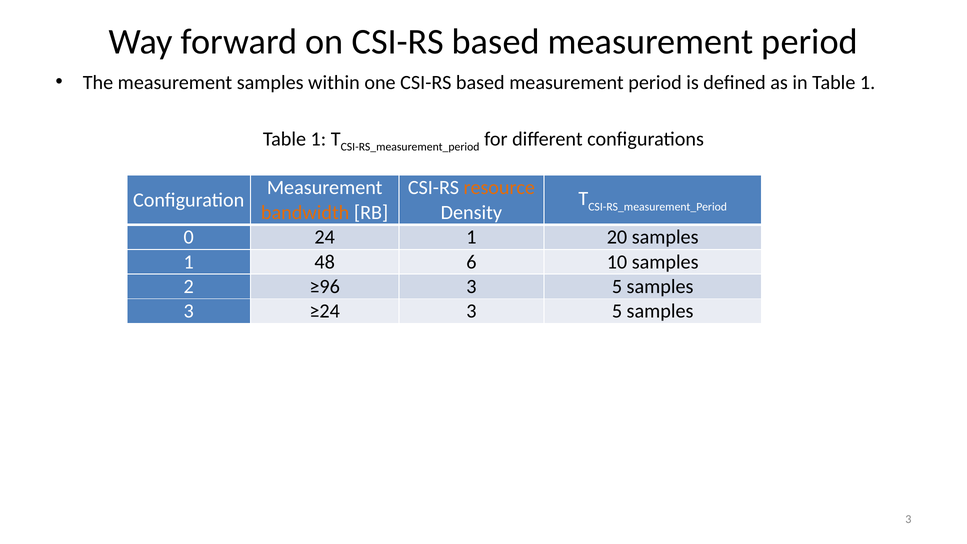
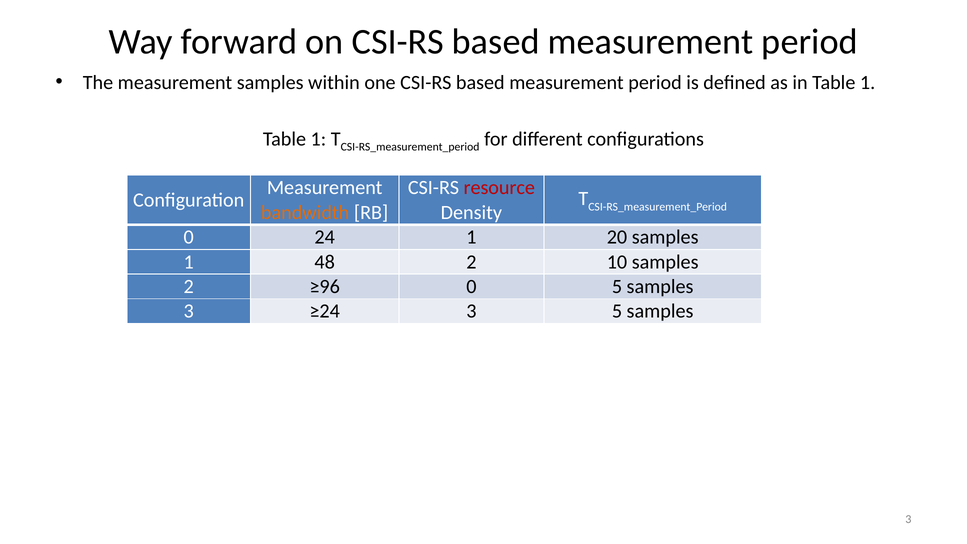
resource colour: orange -> red (499, 188)
48 6: 6 -> 2 (471, 262)
≥96 3: 3 -> 0 (471, 287)
